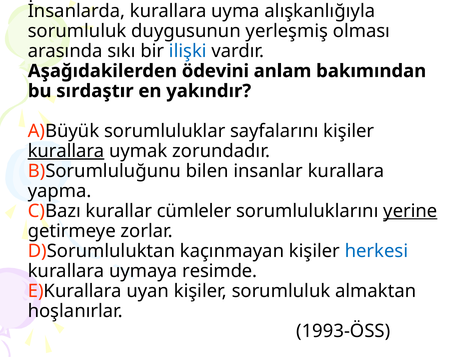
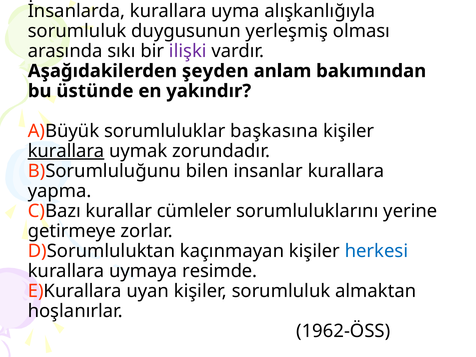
ilişki colour: blue -> purple (188, 51)
ödevini: ödevini -> şeyden (215, 71)
sırdaştır: sırdaştır -> üstünde (95, 91)
sayfalarını: sayfalarını -> başkasına (274, 131)
yerine underline: present -> none (410, 211)
1993-ÖSS: 1993-ÖSS -> 1962-ÖSS (343, 331)
